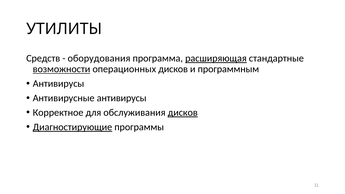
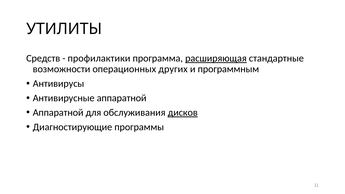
оборудования: оборудования -> профилактики (99, 58)
возможности underline: present -> none (62, 69)
операционных дисков: дисков -> других (173, 69)
Антивирусные антивирусы: антивирусы -> аппаратной (122, 98)
Корректное: Корректное -> Аппаратной (58, 113)
Диагностирующие underline: present -> none (72, 127)
